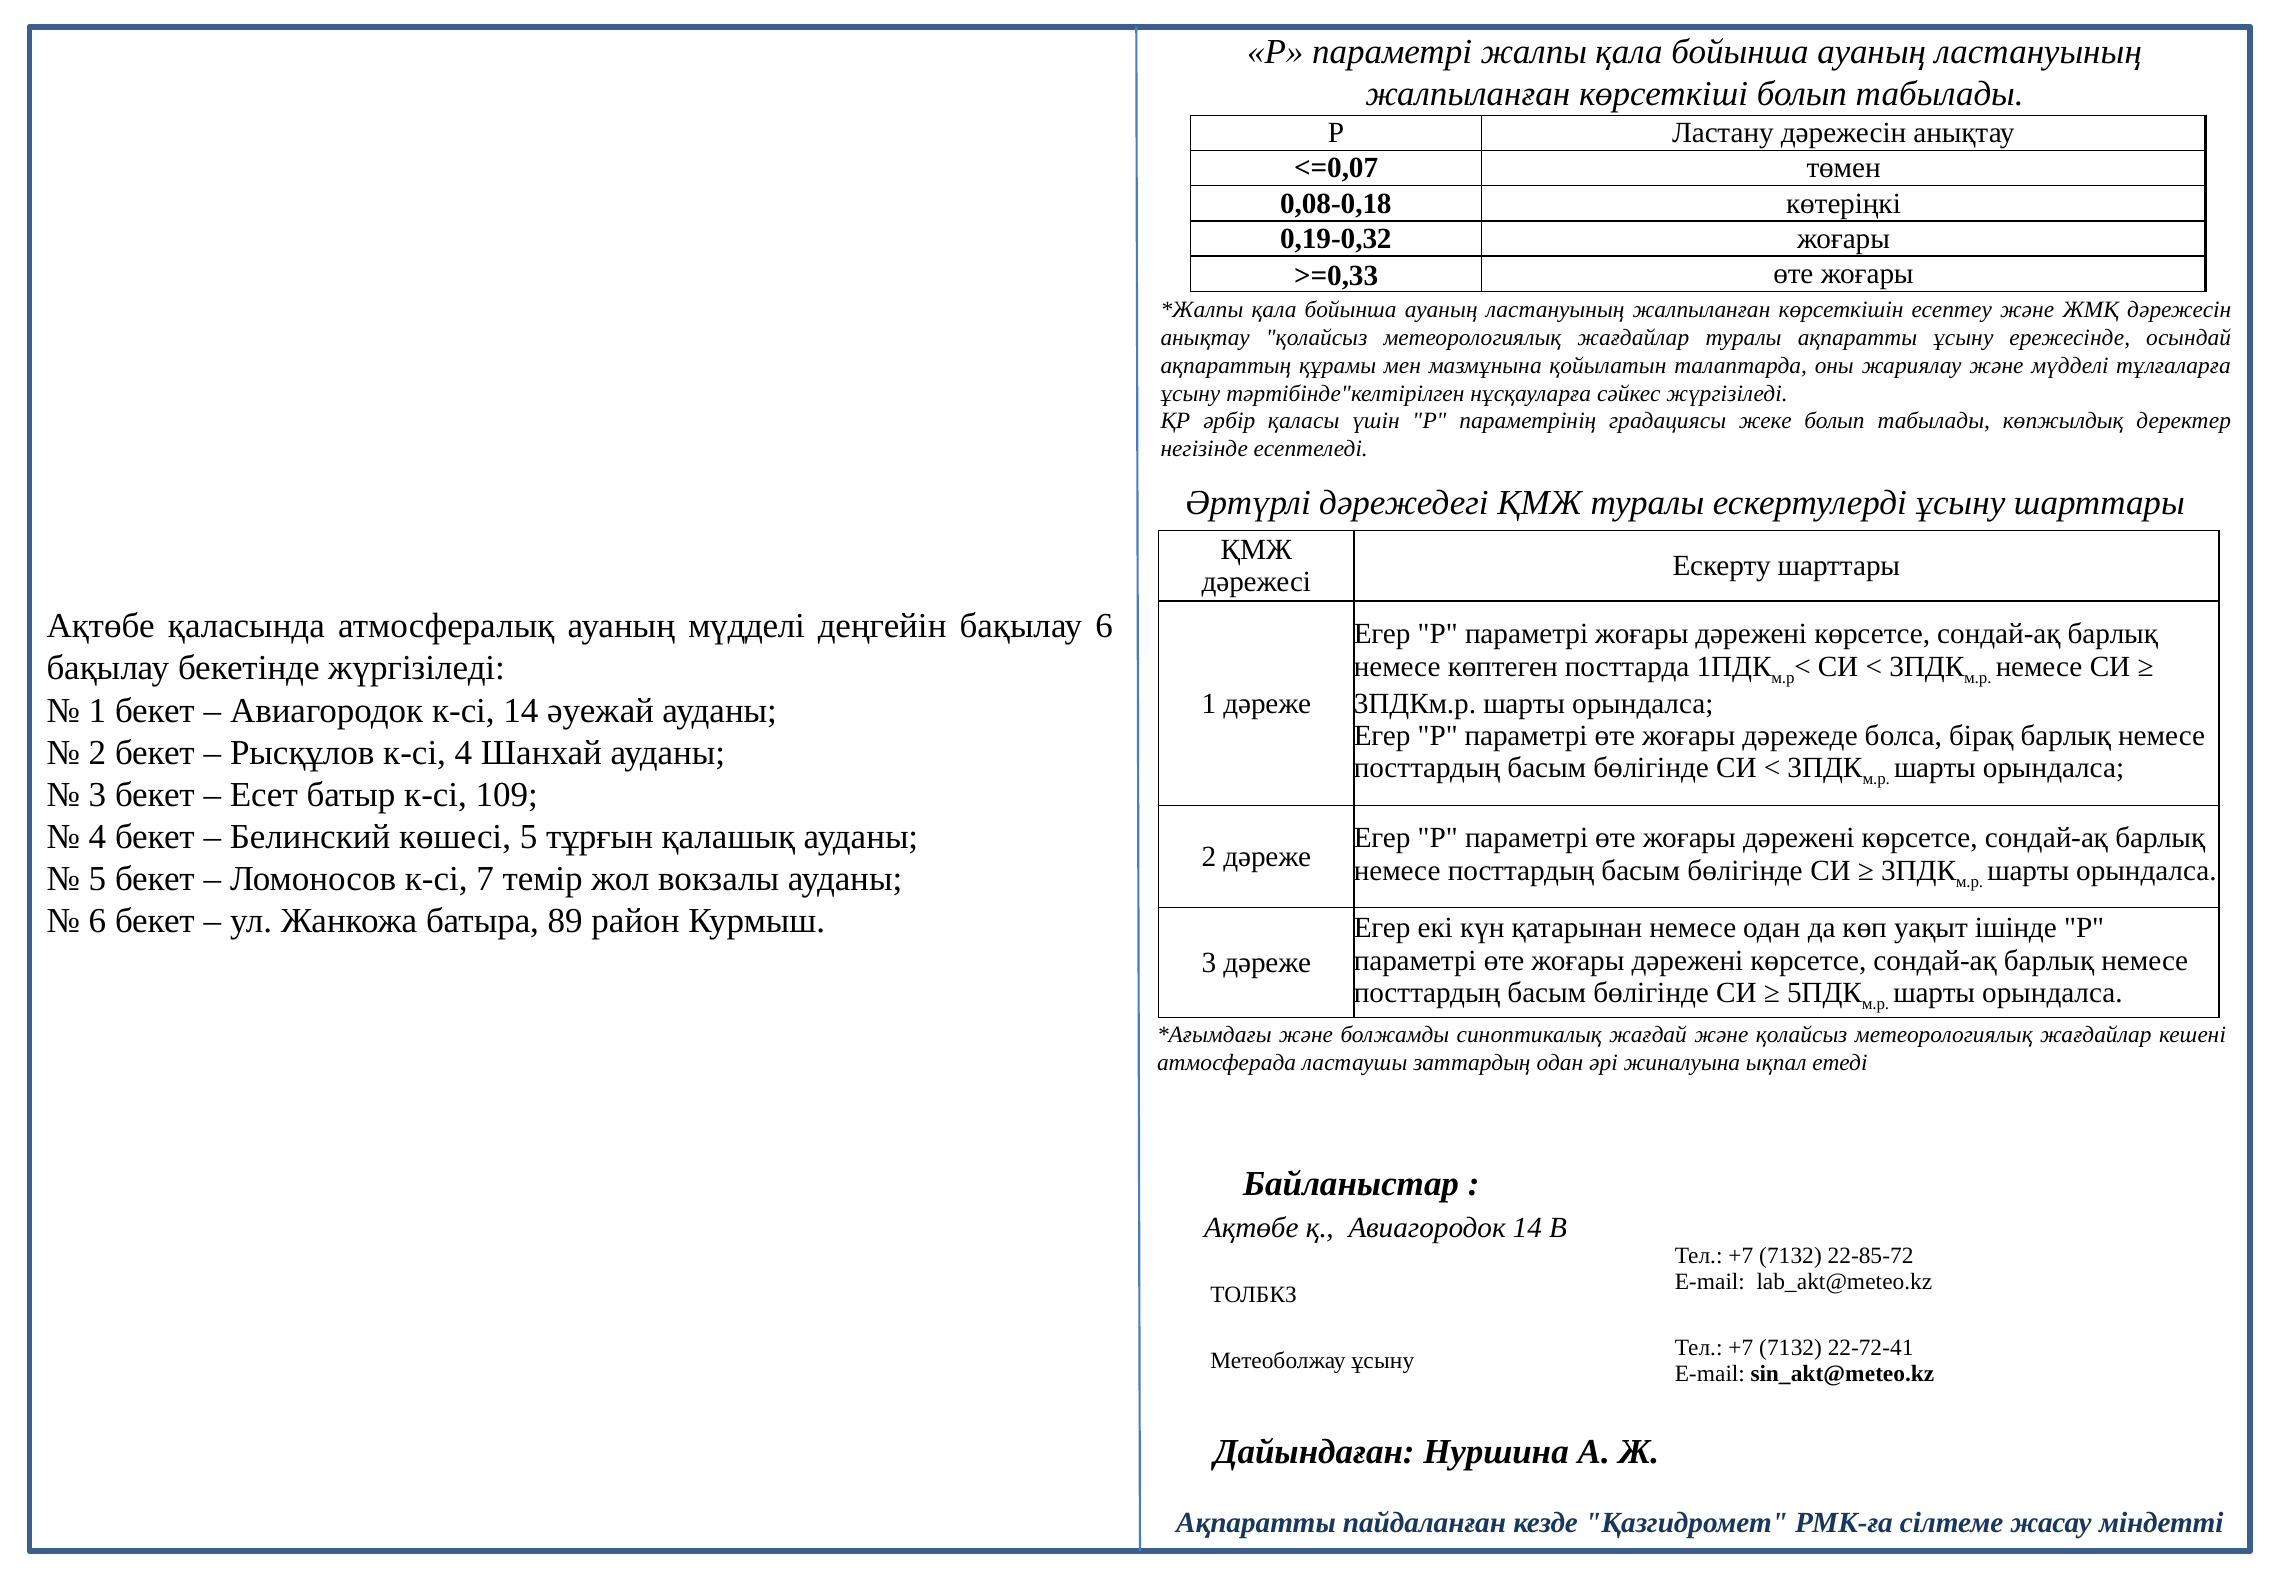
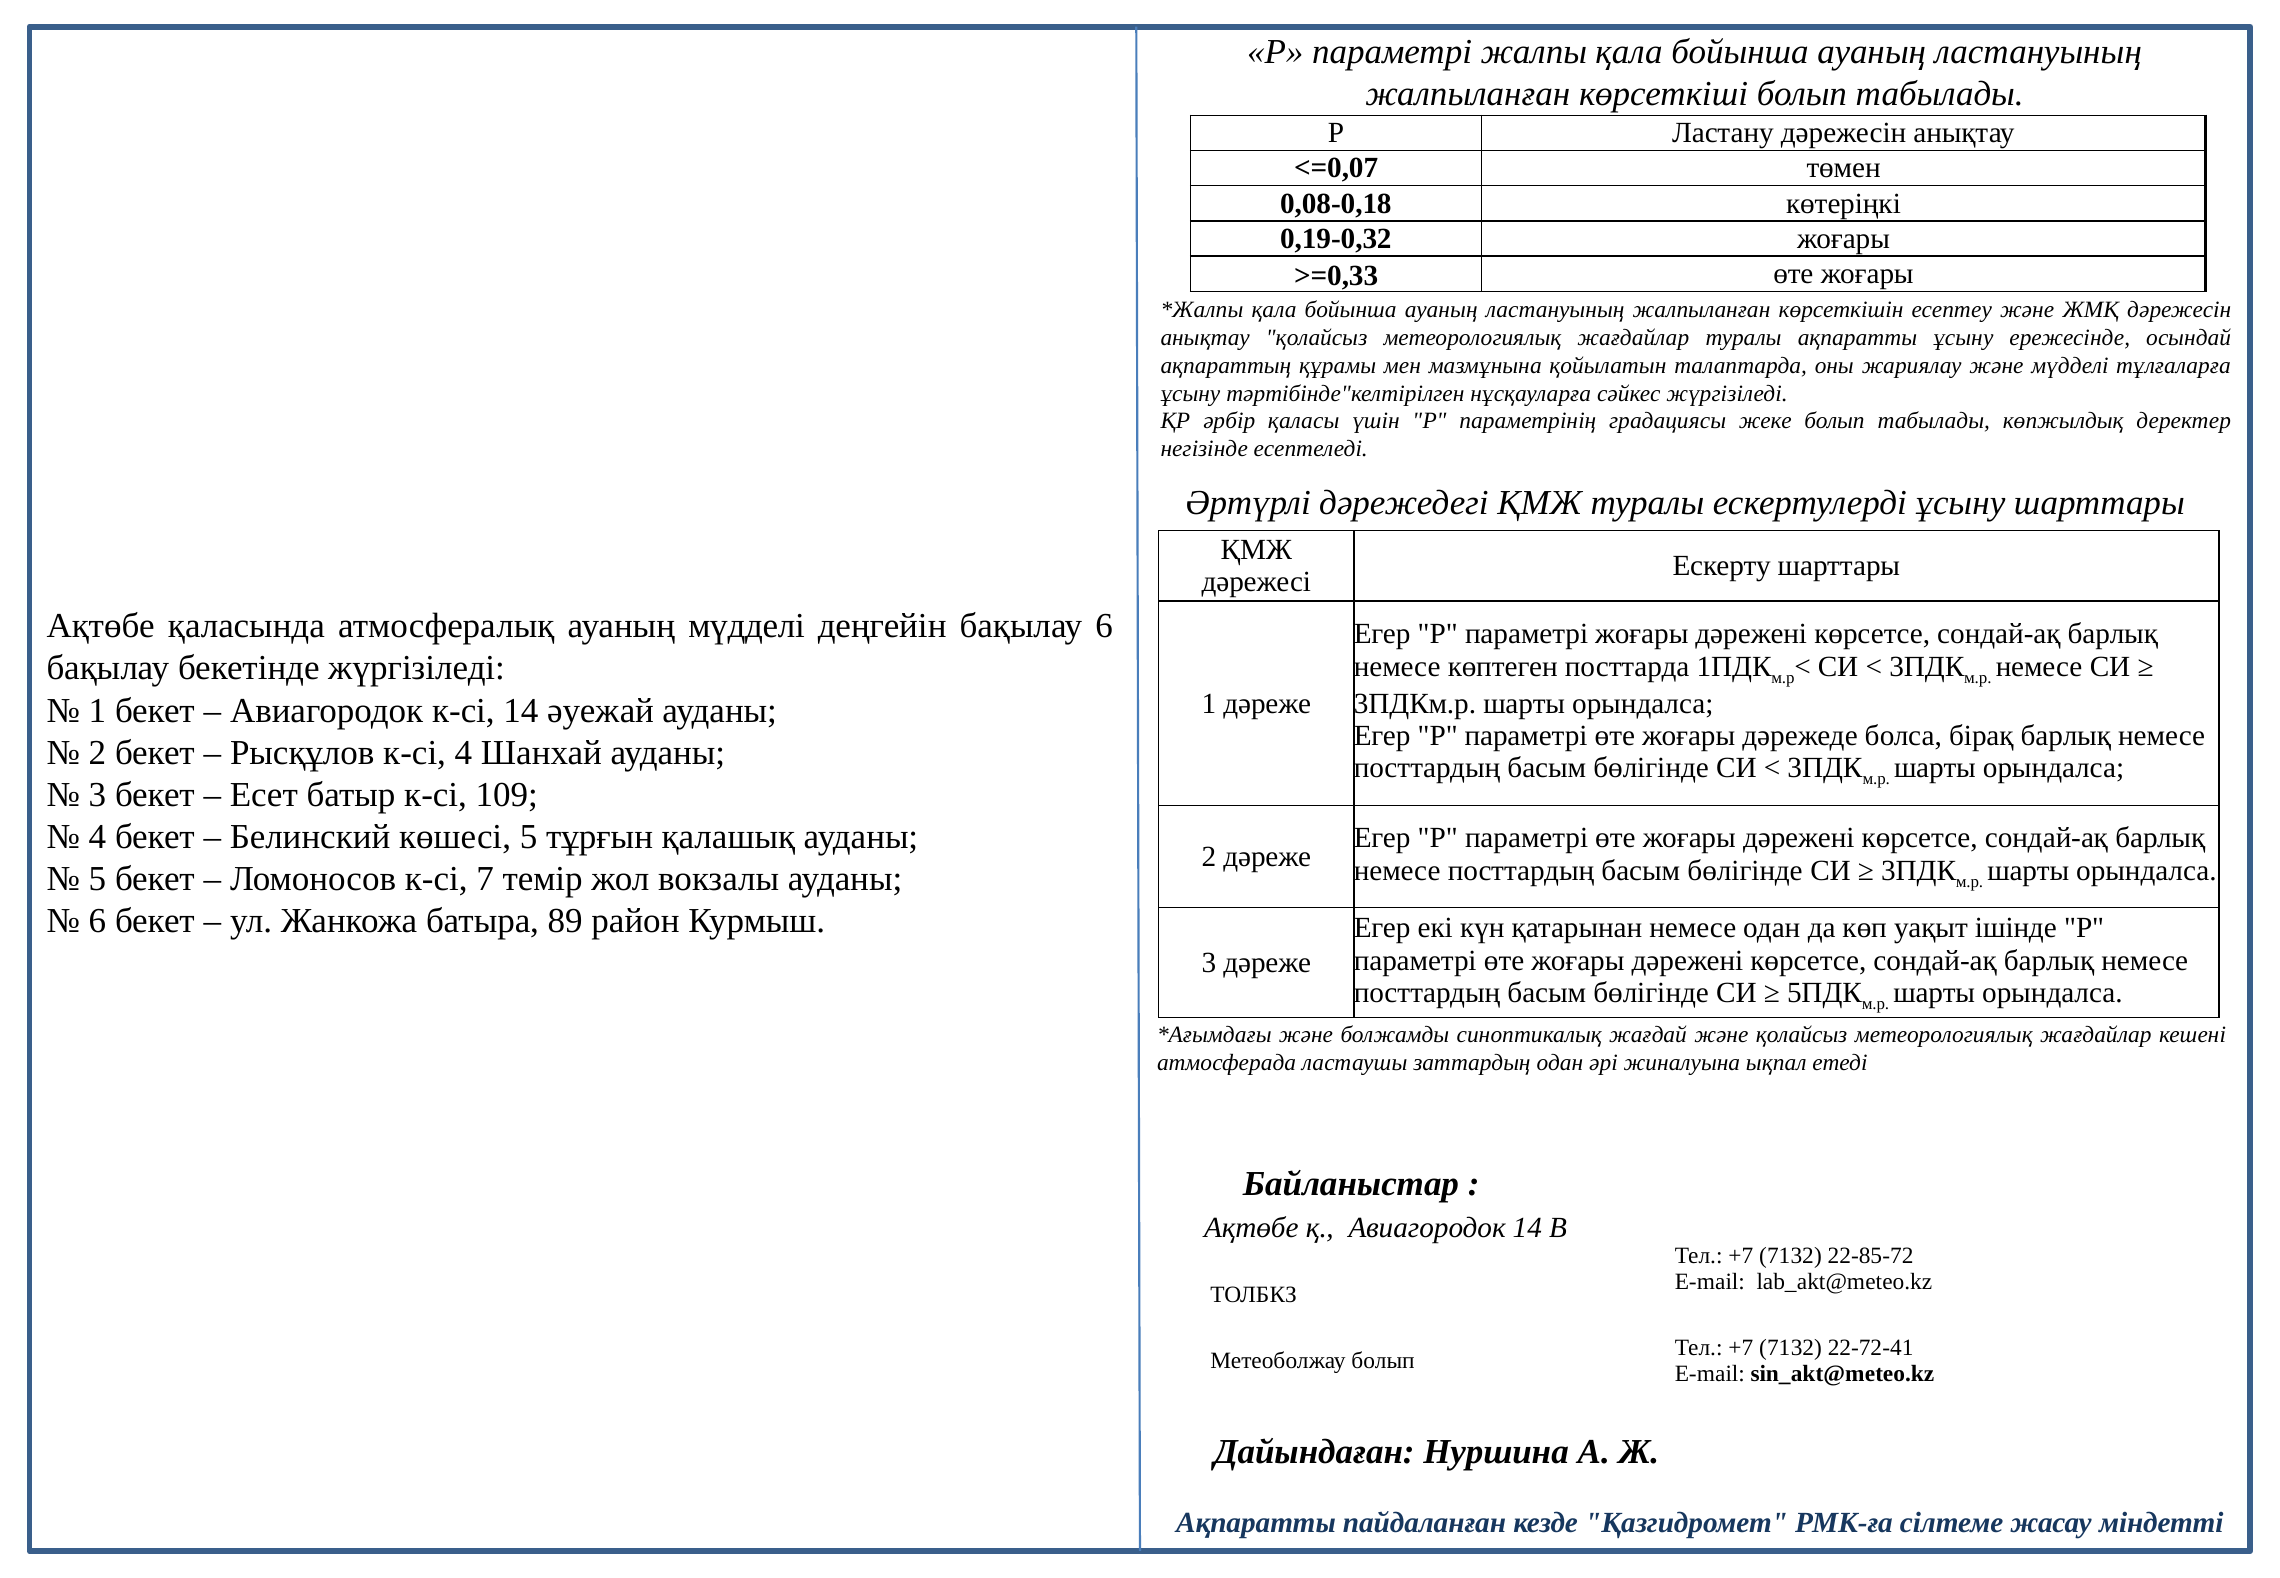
Метеоболжау ұсыну: ұсыну -> болып (1383, 1361)
